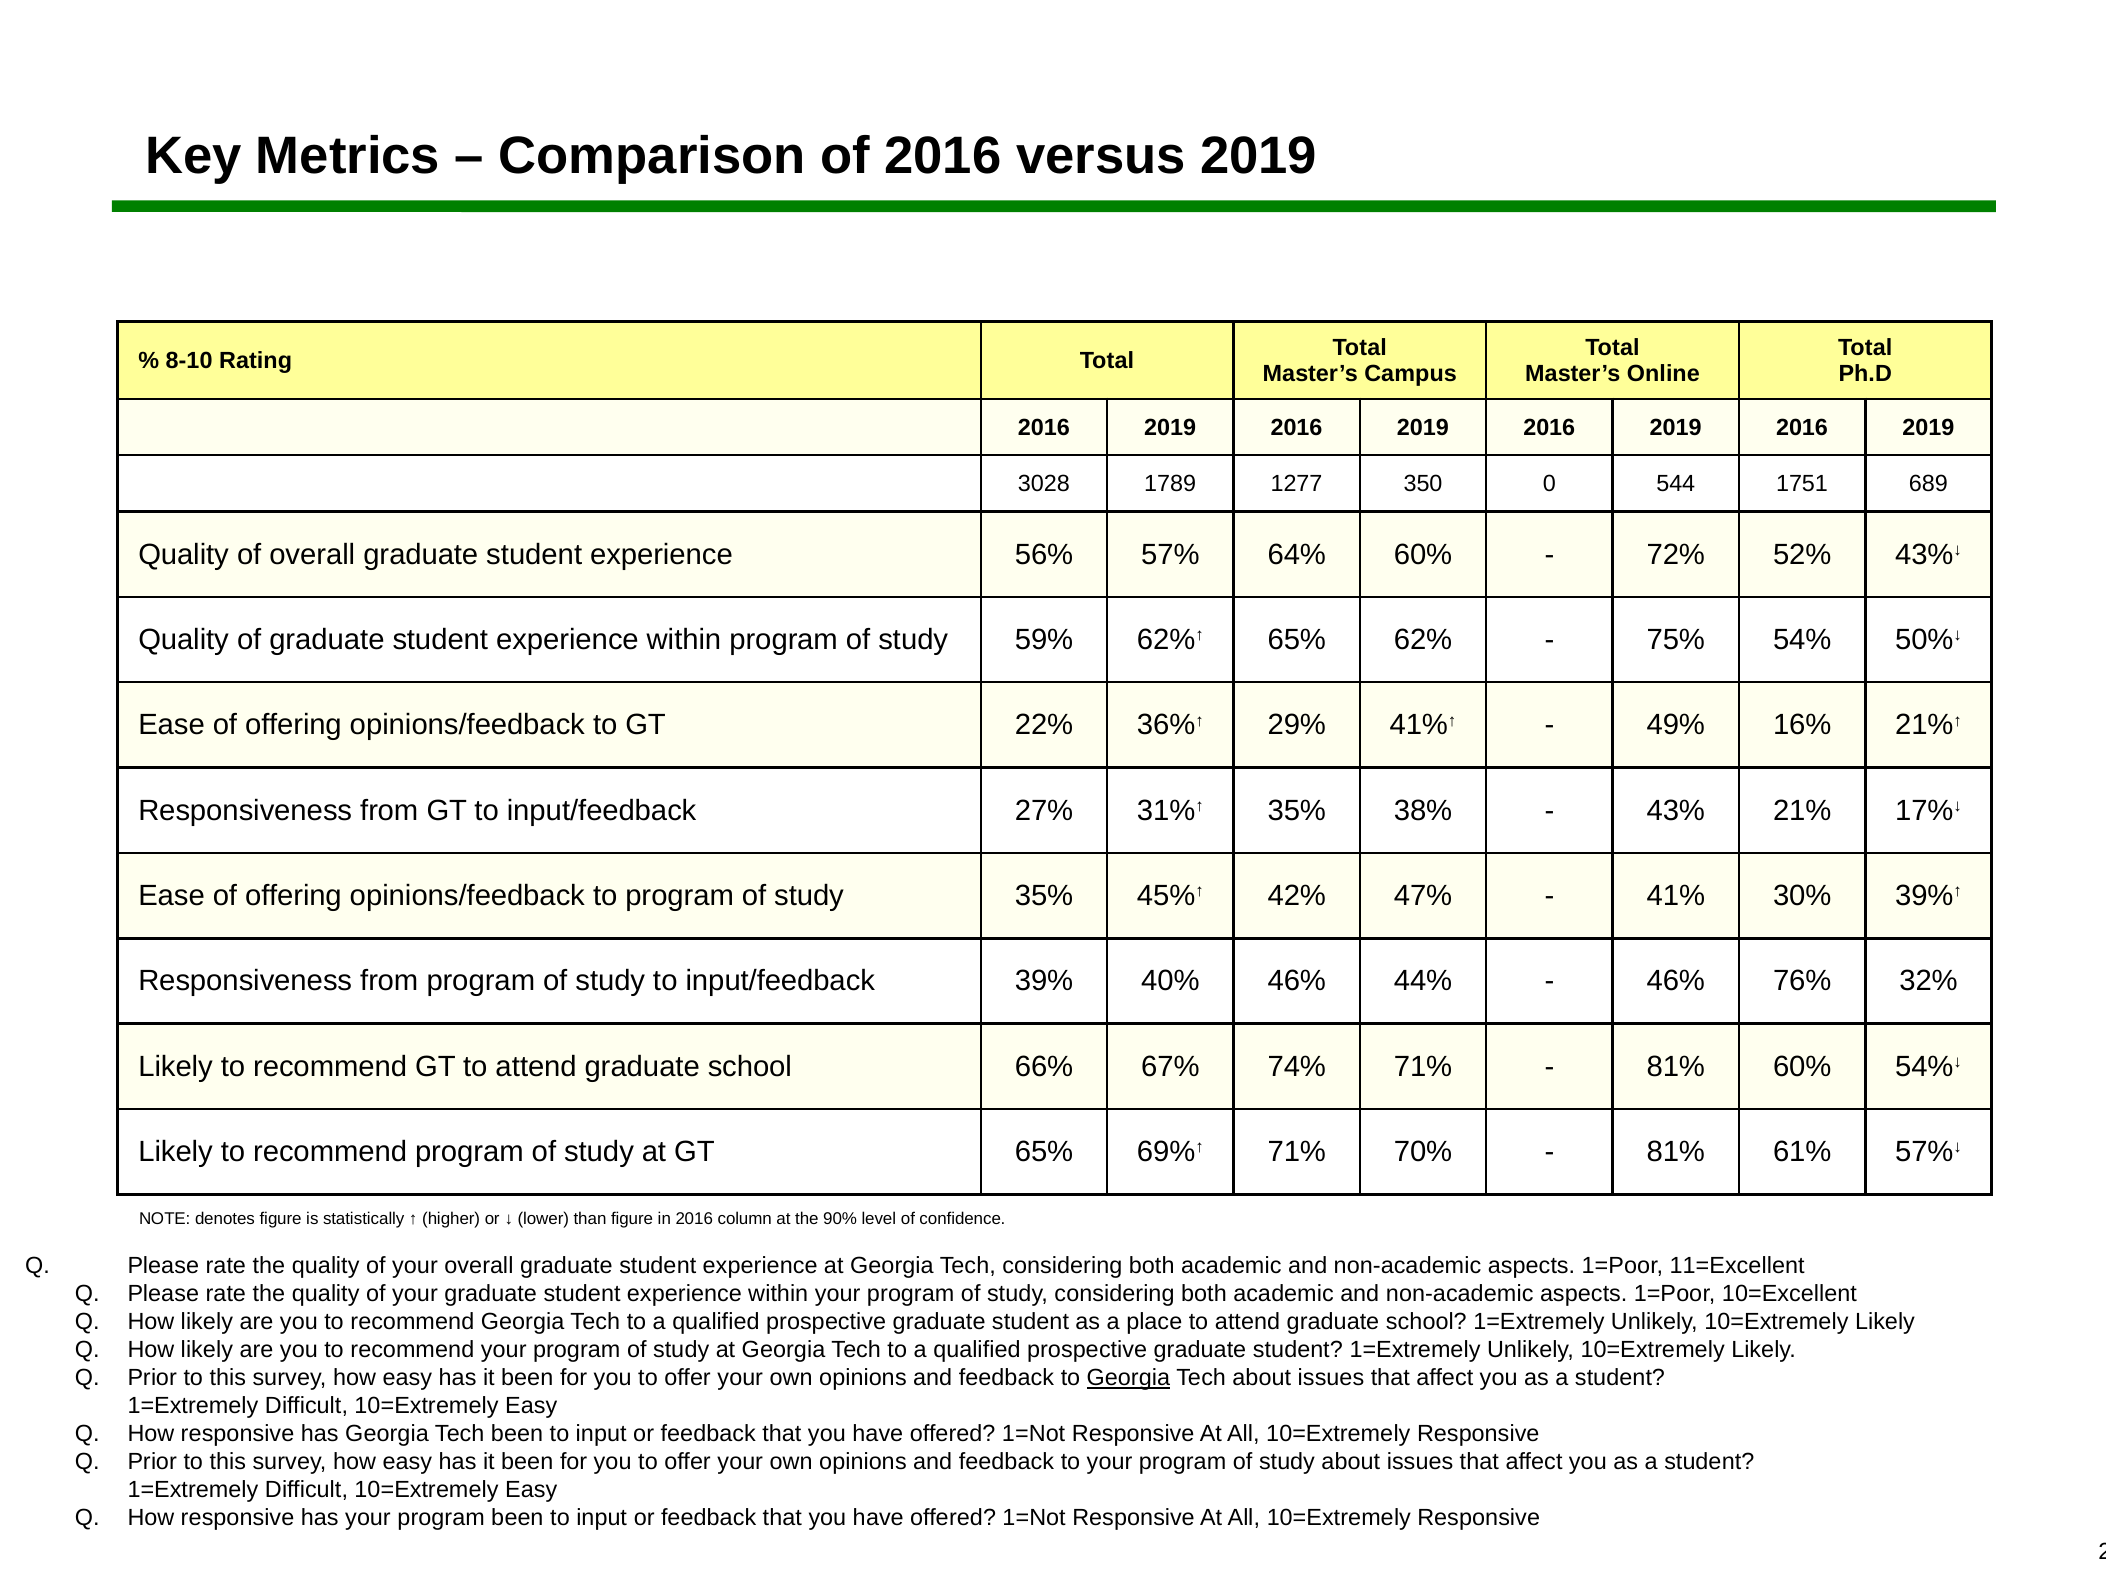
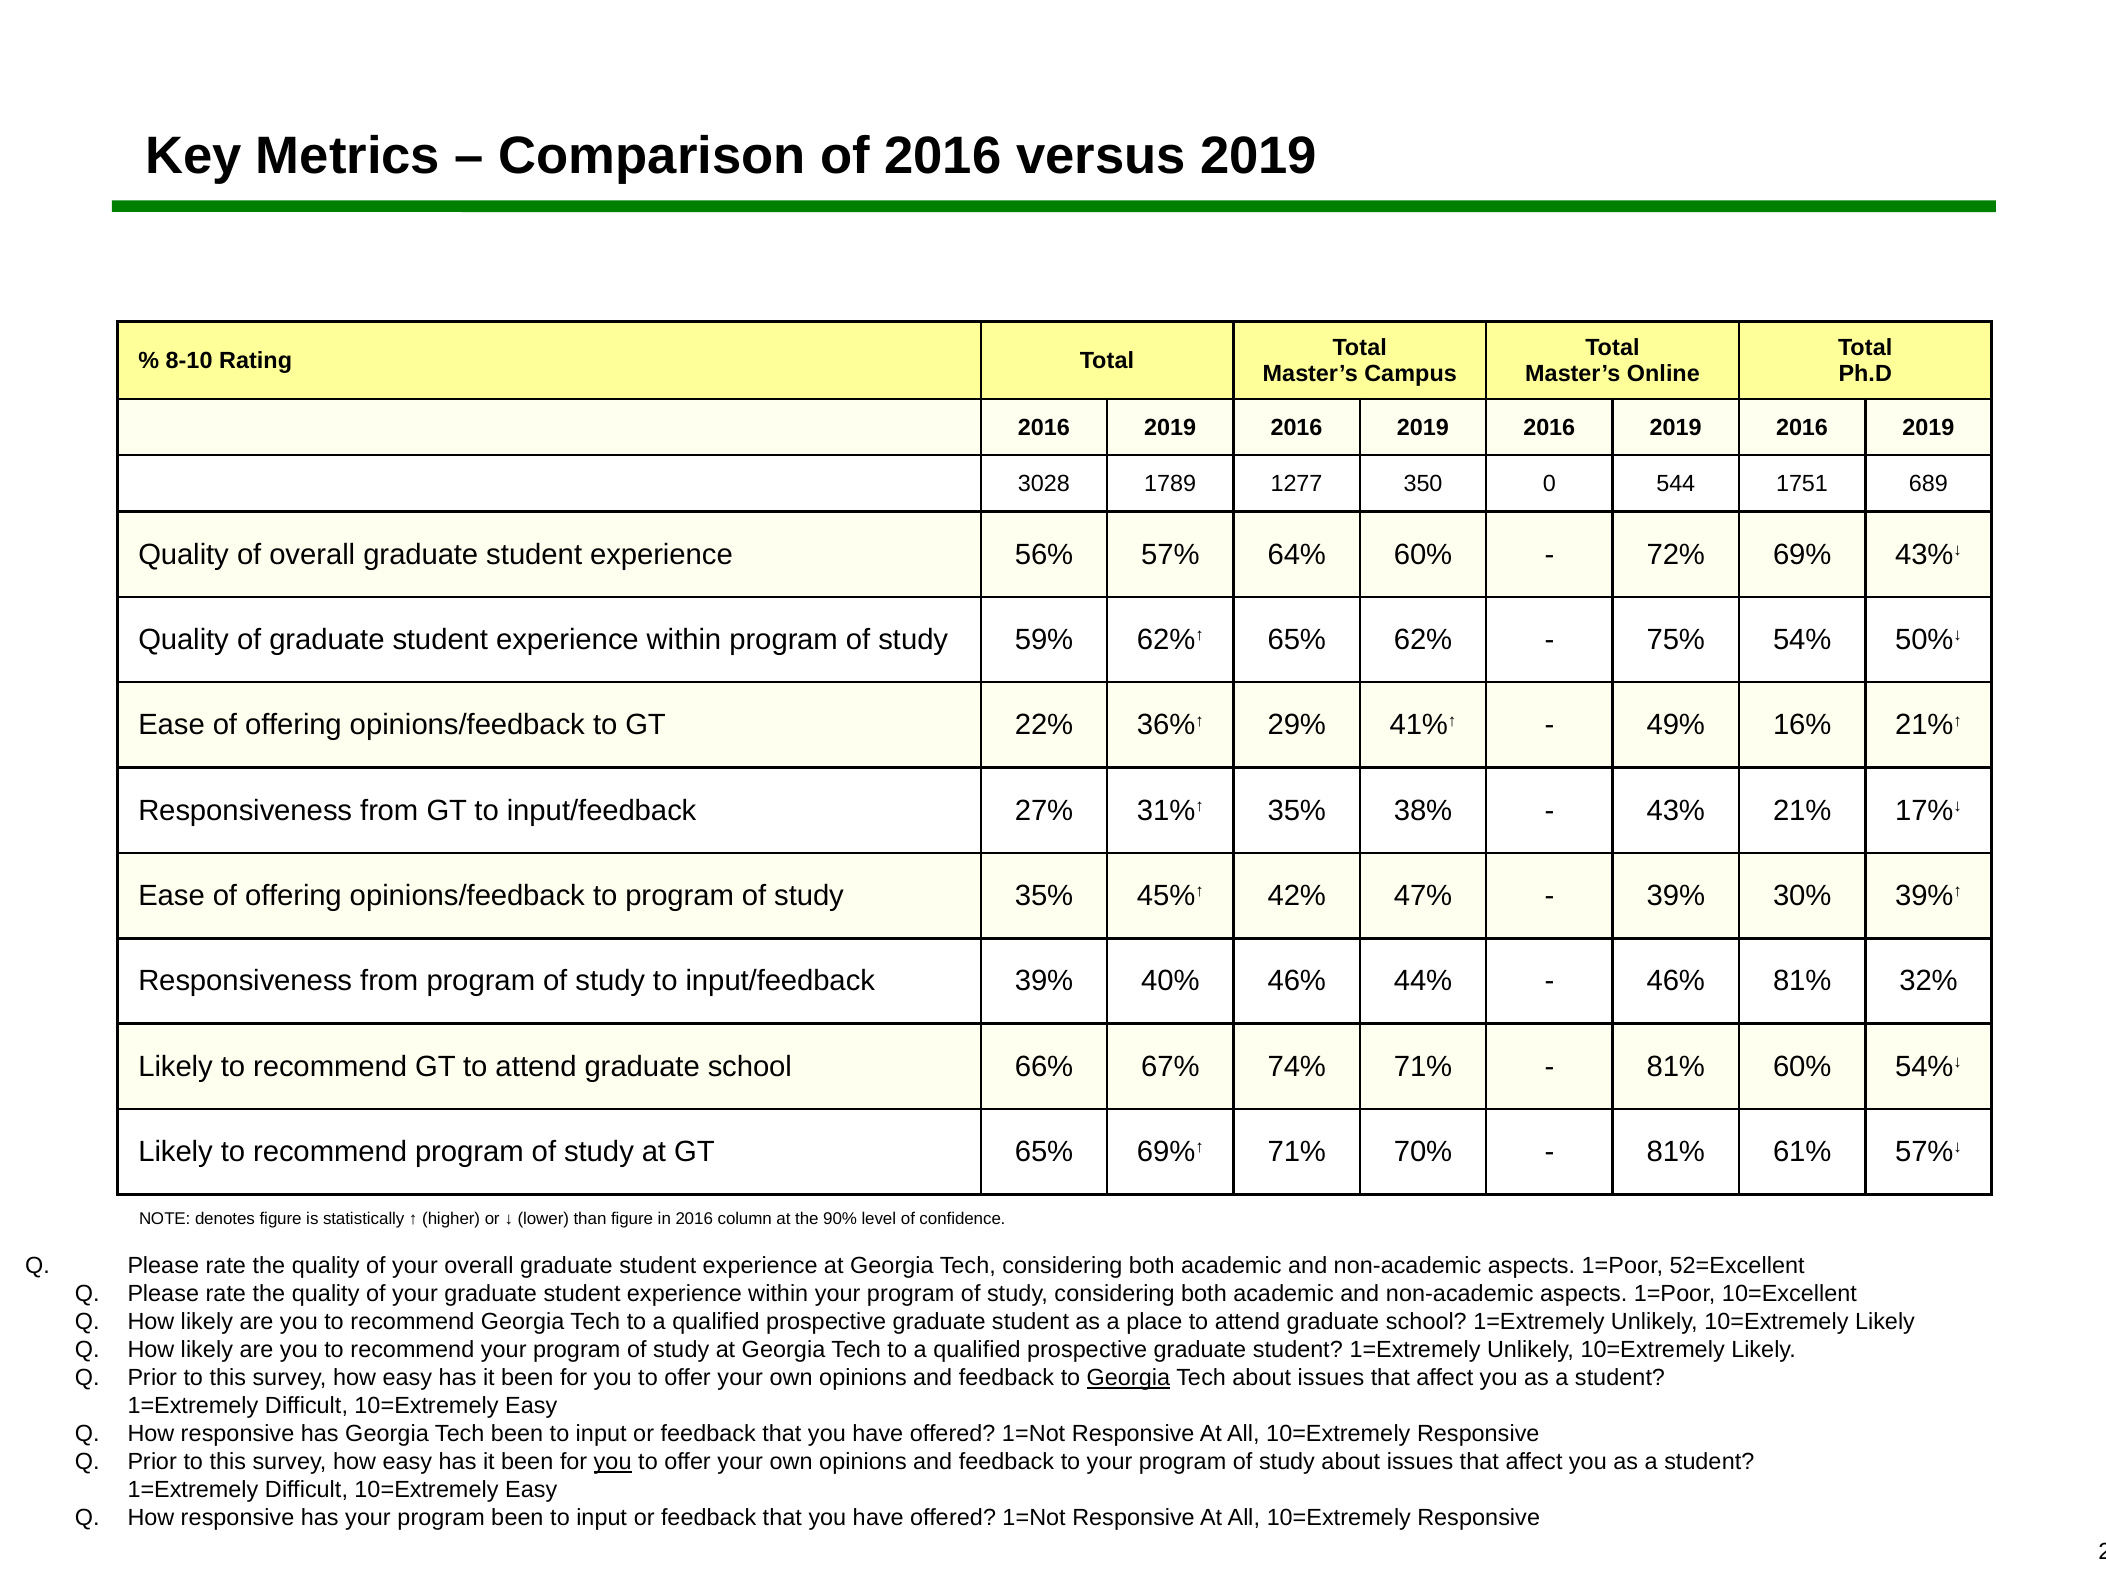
52%: 52% -> 69% (1802, 555)
41%: 41% -> 39% (1676, 896)
46% 76%: 76% -> 81% (1802, 982)
11=Excellent: 11=Excellent -> 52=Excellent (1737, 1266)
you underline: none -> present (613, 1462)
